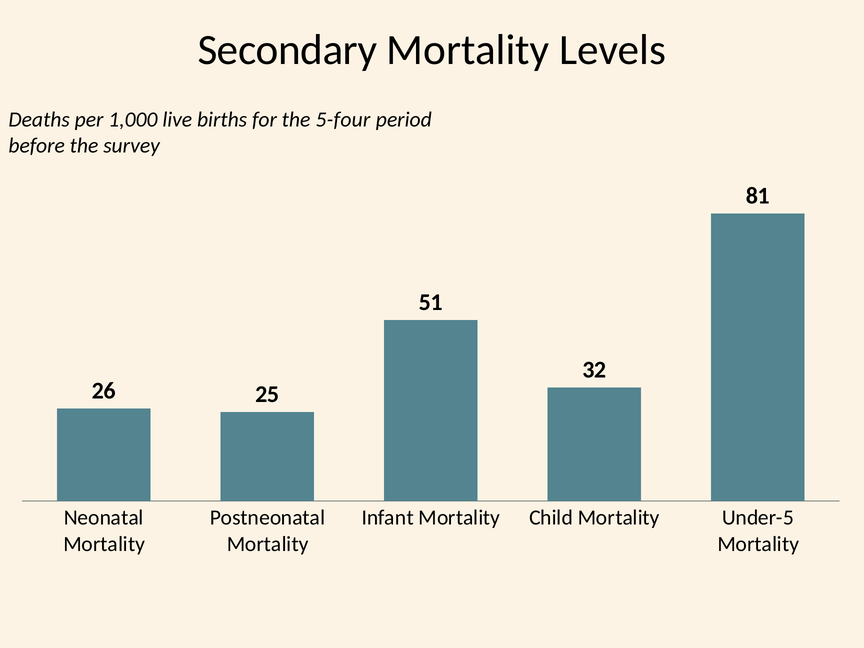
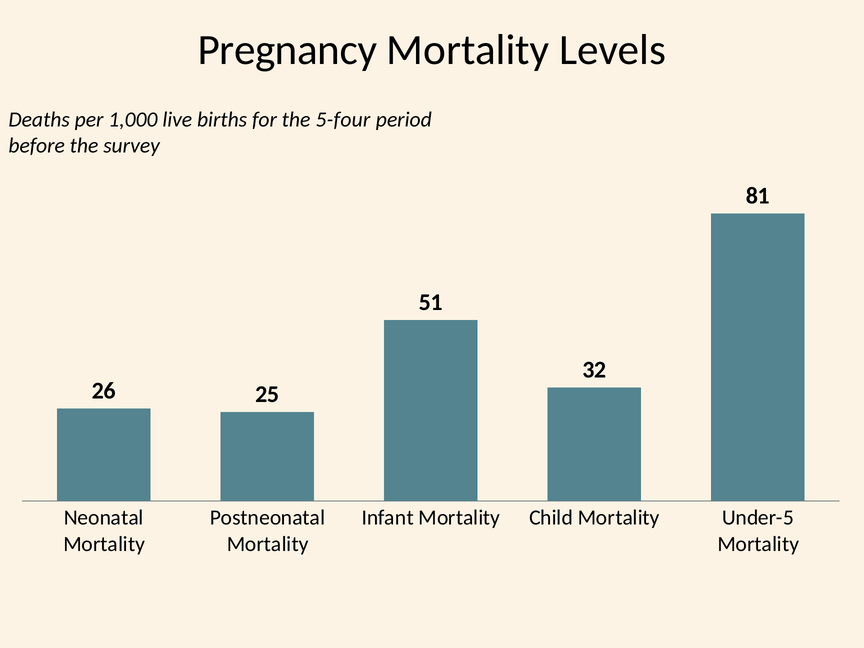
Secondary: Secondary -> Pregnancy (287, 50)
